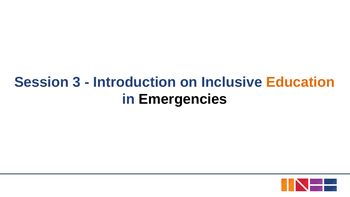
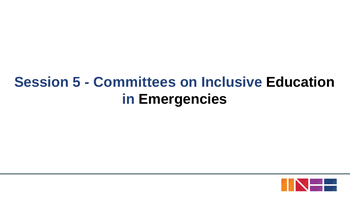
3: 3 -> 5 (77, 82)
Introduction: Introduction -> Committees (135, 82)
Education colour: orange -> black (300, 82)
